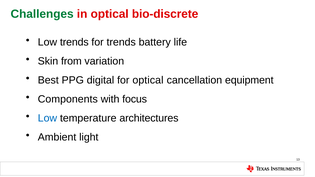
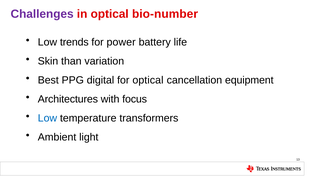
Challenges colour: green -> purple (42, 14)
bio-discrete: bio-discrete -> bio-number (165, 14)
for trends: trends -> power (121, 42)
from: from -> than (71, 61)
Components: Components -> Architectures (68, 99)
architectures: architectures -> transformers (149, 118)
